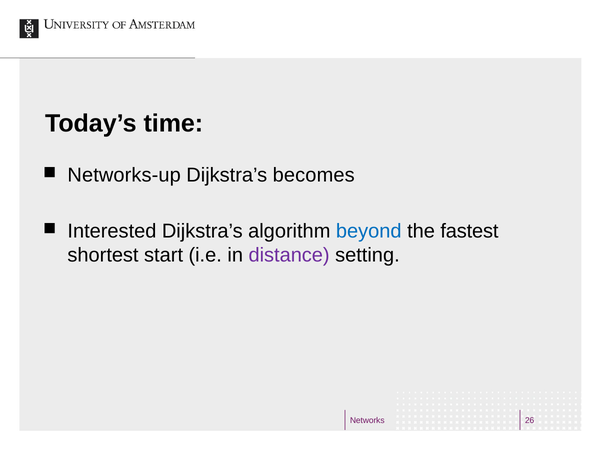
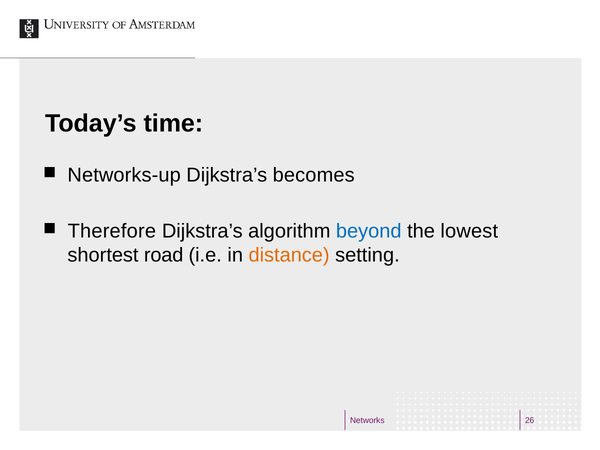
Interested: Interested -> Therefore (112, 231)
fastest: fastest -> lowest (469, 231)
start: start -> road (164, 255)
distance colour: purple -> orange (289, 255)
